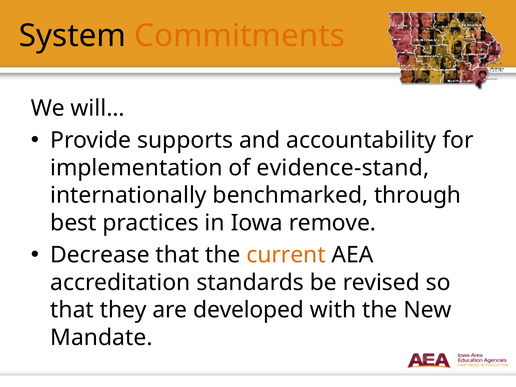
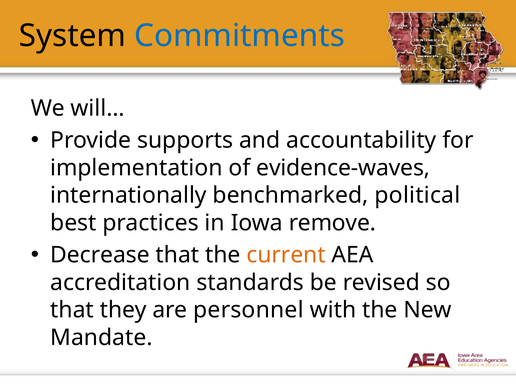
Commitments colour: orange -> blue (240, 36)
evidence-stand: evidence-stand -> evidence-waves (343, 168)
through: through -> political (417, 195)
developed: developed -> personnel (248, 310)
